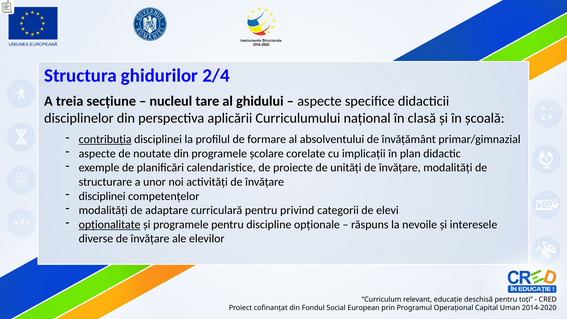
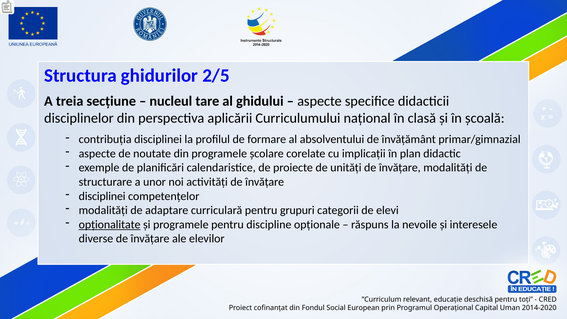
2/4: 2/4 -> 2/5 (216, 76)
contribuția underline: present -> none (105, 139)
privind: privind -> grupuri (297, 210)
